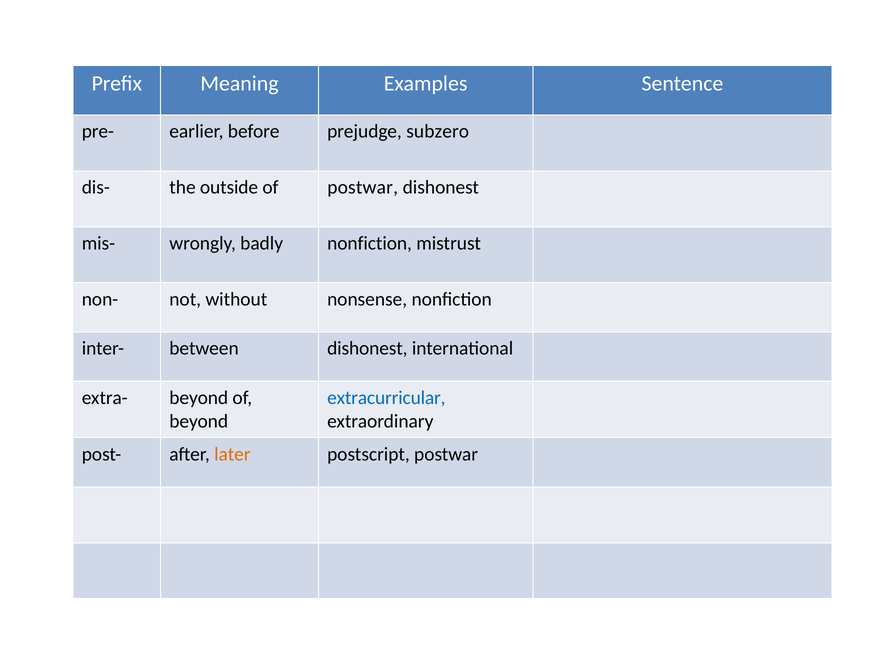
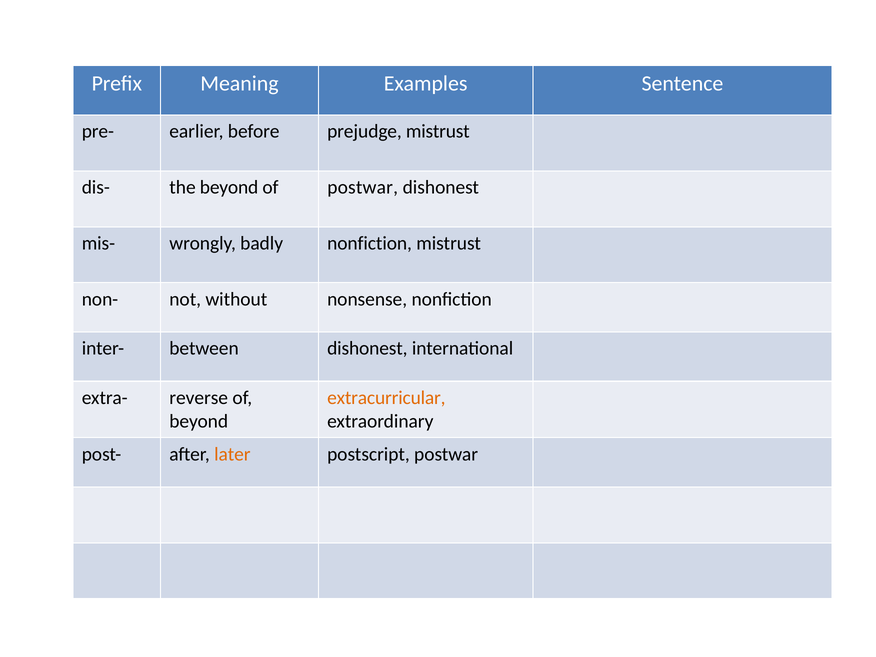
prejudge subzero: subzero -> mistrust (438, 131)
the outside: outside -> beyond (229, 187)
extra- beyond: beyond -> reverse (199, 398)
extracurricular colour: blue -> orange (386, 398)
